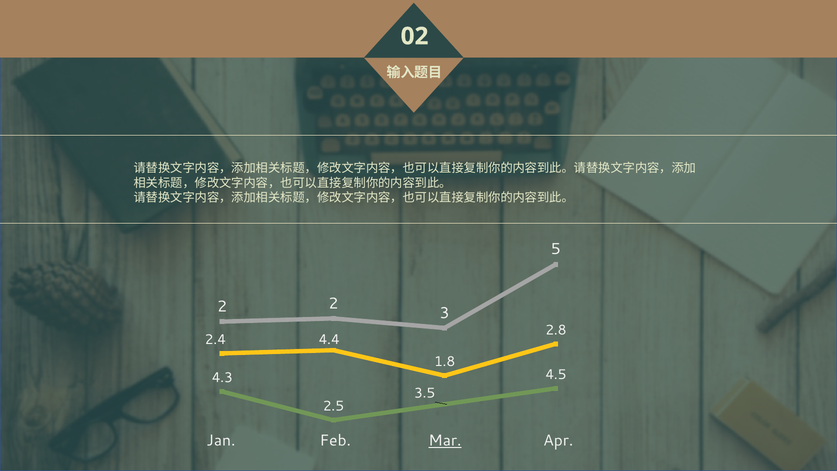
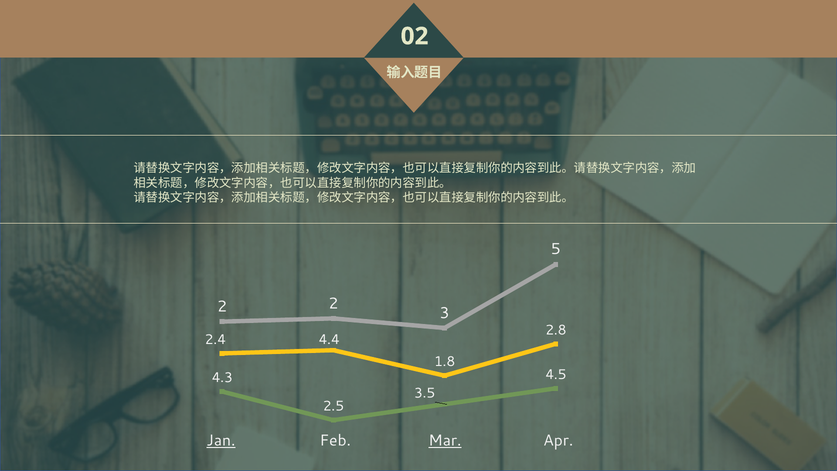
Jan underline: none -> present (221, 440)
